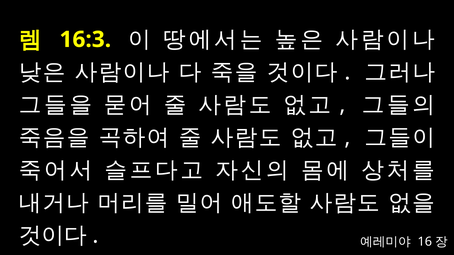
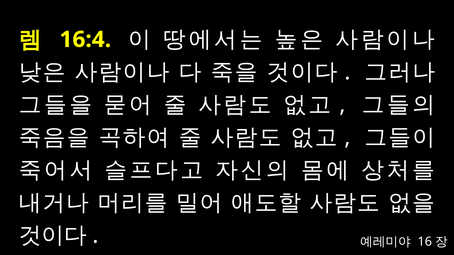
16:3: 16:3 -> 16:4 (85, 40)
